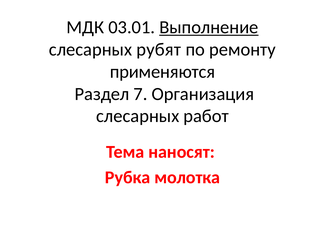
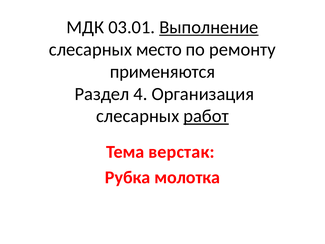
рубят: рубят -> место (159, 49)
7: 7 -> 4 (141, 94)
работ underline: none -> present (206, 116)
наносят: наносят -> верстак (181, 152)
